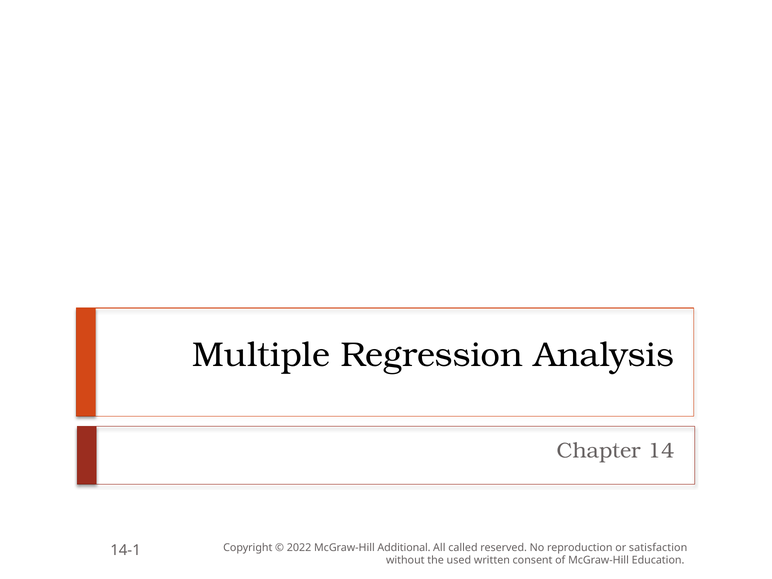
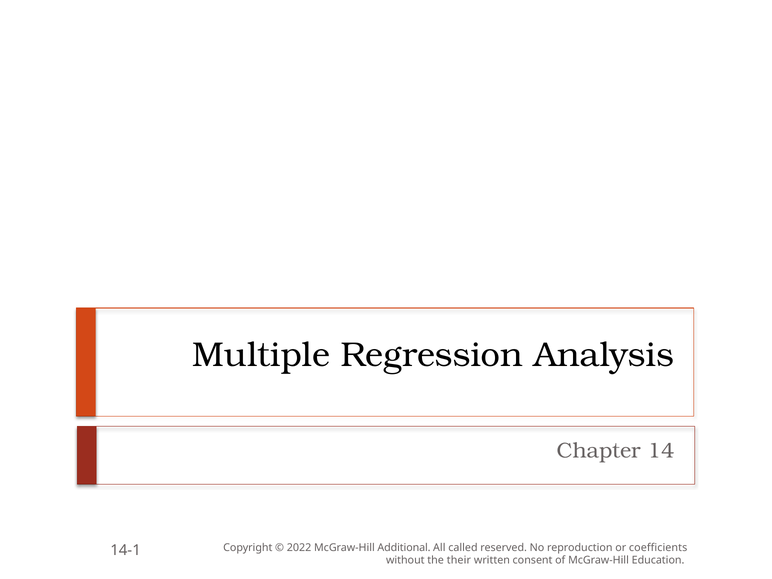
satisfaction: satisfaction -> coefficients (658, 548)
used: used -> their (459, 560)
